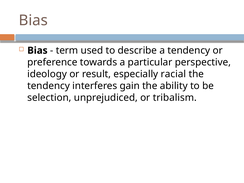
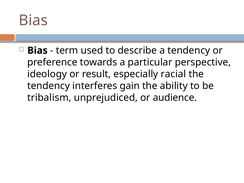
selection: selection -> tribalism (49, 98)
tribalism: tribalism -> audience (175, 98)
